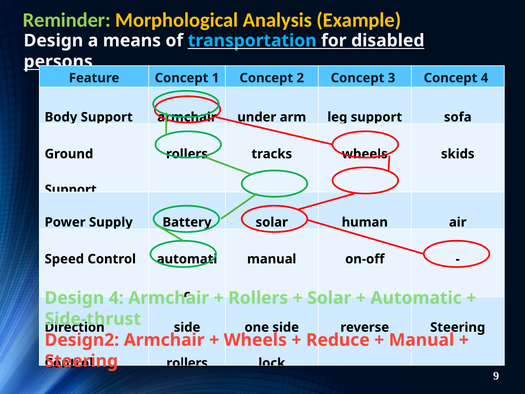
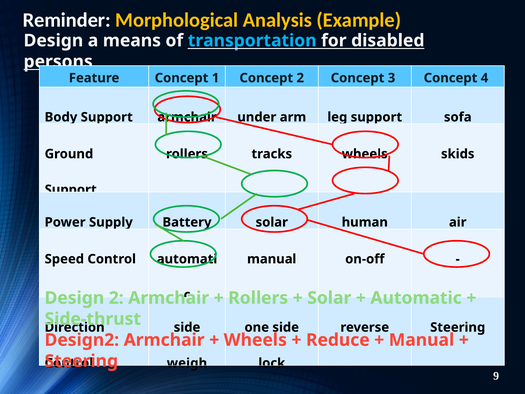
Reminder colour: light green -> white (67, 20)
Design 4: 4 -> 2 (116, 298)
rollers: rollers -> weigh (187, 363)
